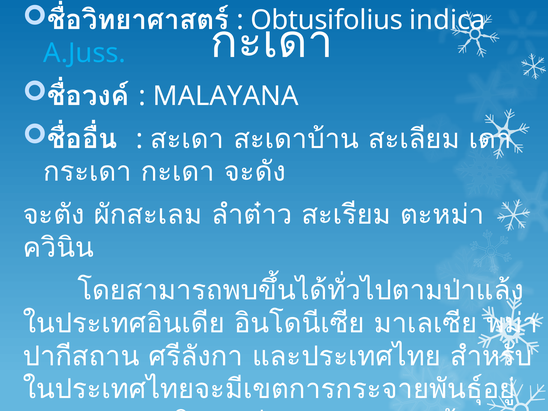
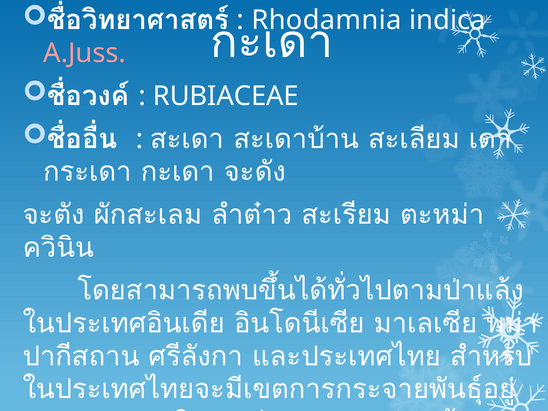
Obtusifolius: Obtusifolius -> Rhodamnia (326, 20)
A.Juss colour: light blue -> pink (85, 53)
MALAYANA: MALAYANA -> RUBIACEAE (226, 96)
